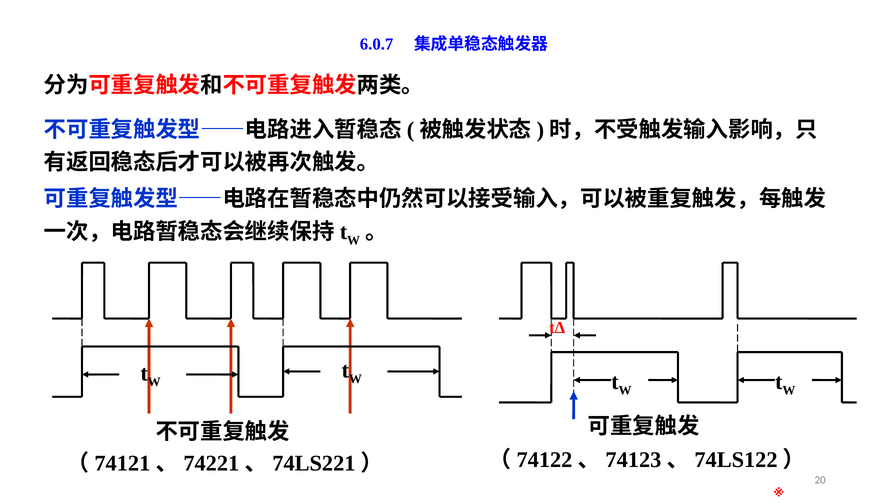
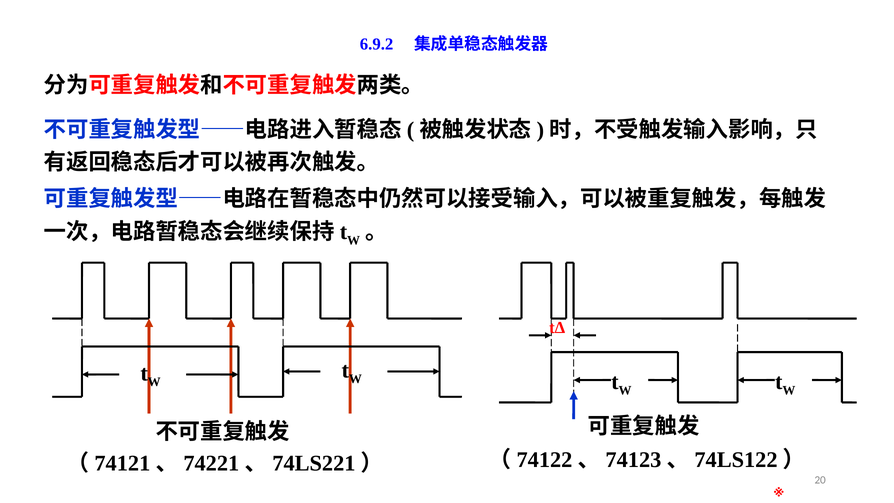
6.0.7: 6.0.7 -> 6.9.2 (377, 44)
